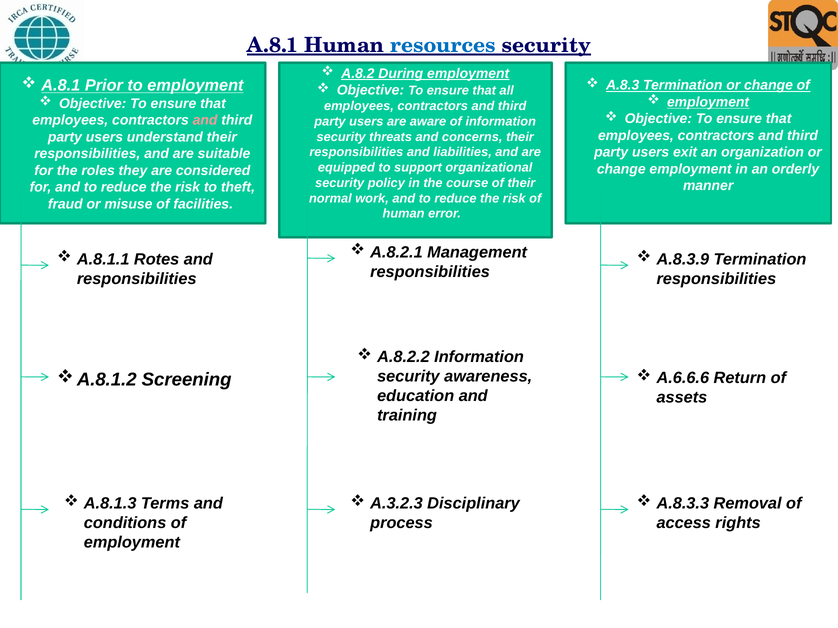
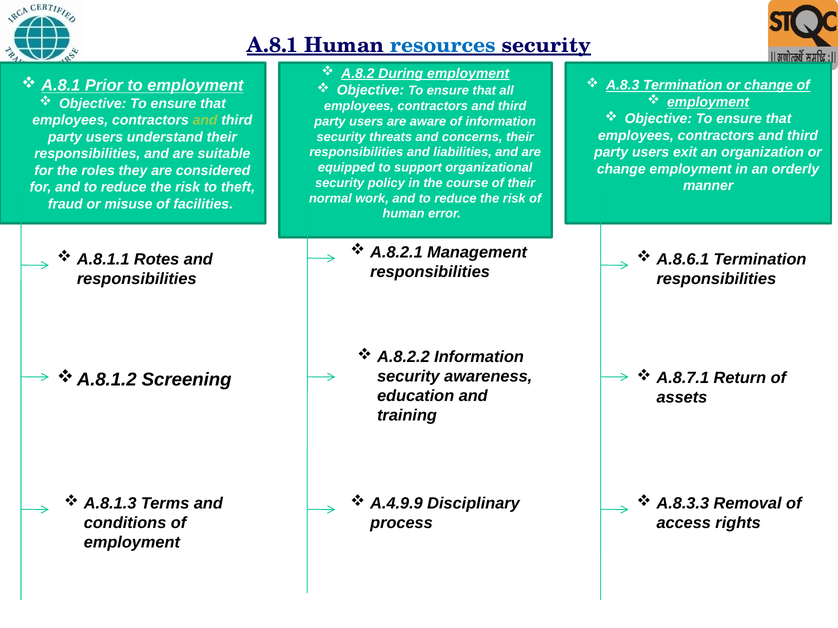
and colour: pink -> light green (205, 120)
A.8.3.9: A.8.3.9 -> A.8.6.1 (683, 259)
A.6.6.6: A.6.6.6 -> A.8.7.1 (683, 378)
A.3.2.3: A.3.2.3 -> A.4.9.9 (396, 504)
